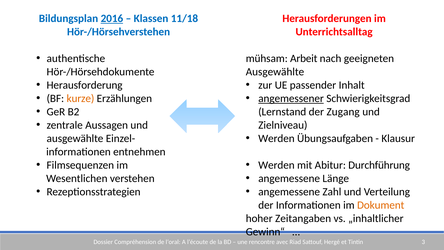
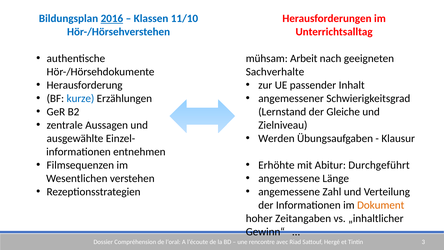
11/18: 11/18 -> 11/10 (184, 18)
Ausgewählte: Ausgewählte -> Sachverhalte (275, 72)
kurze colour: orange -> blue (80, 98)
angemessener underline: present -> none (291, 98)
Zugang: Zugang -> Gleiche (343, 112)
Werden: Werden -> Erhöhte (276, 165)
Durchführung: Durchführung -> Durchgeführt (379, 165)
